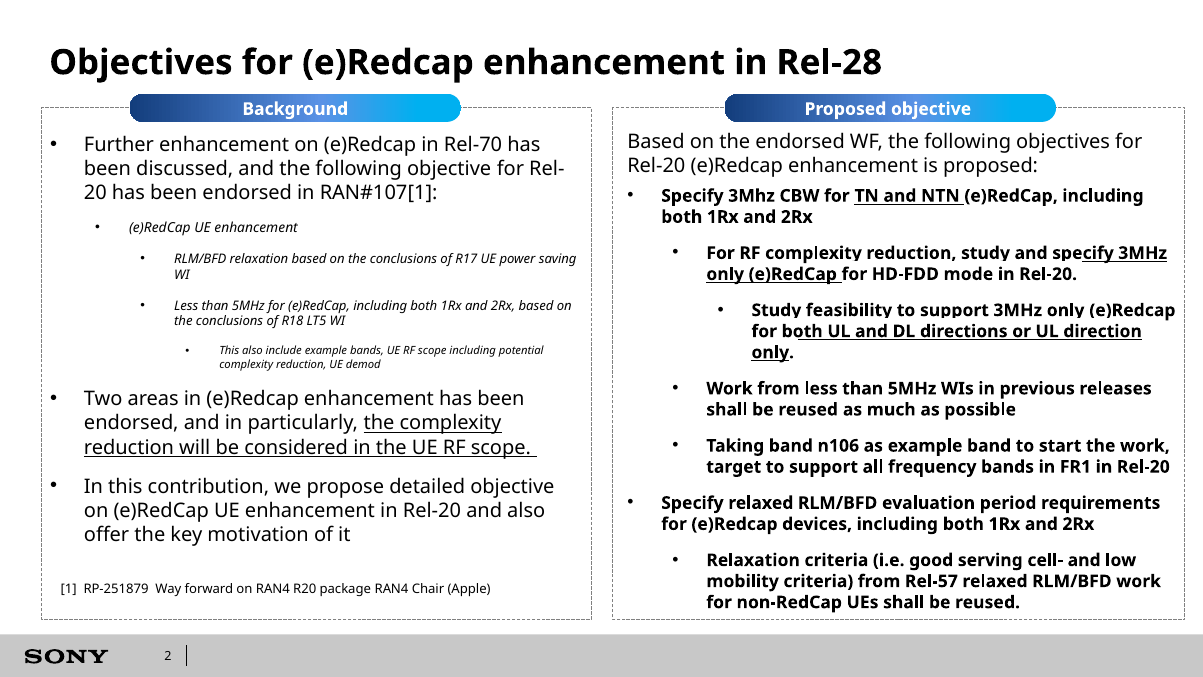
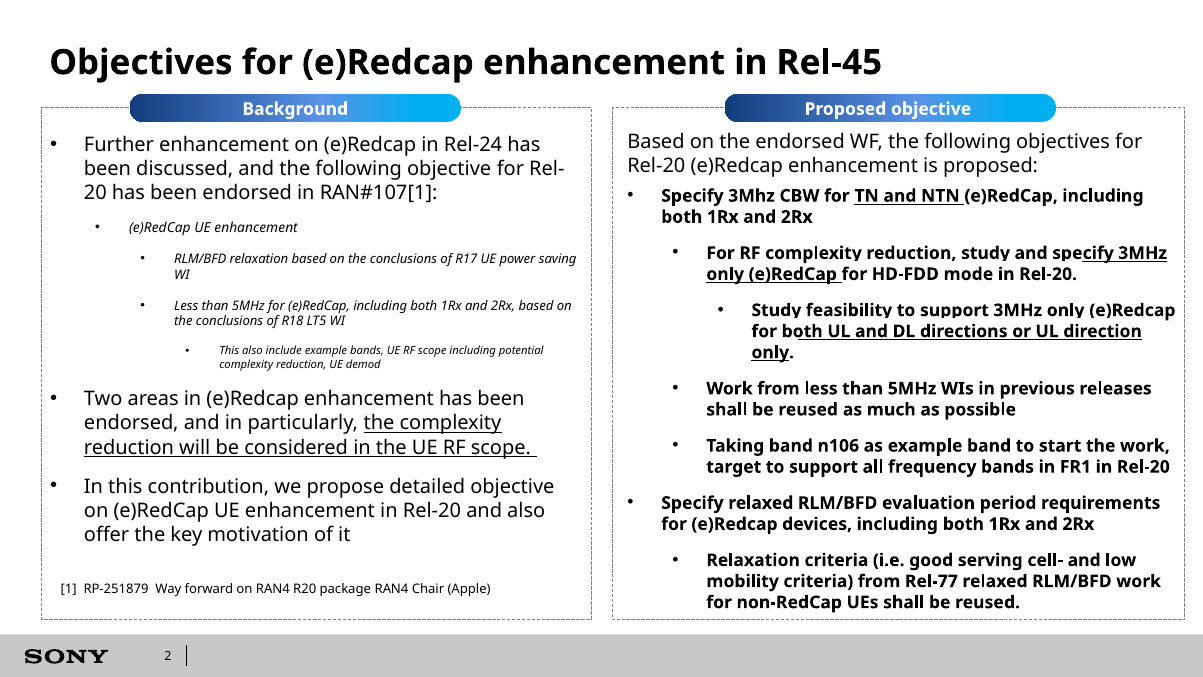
Rel-28: Rel-28 -> Rel-45 (829, 63)
Rel-70: Rel-70 -> Rel-24 (473, 145)
Rel-57: Rel-57 -> Rel-77 (931, 581)
